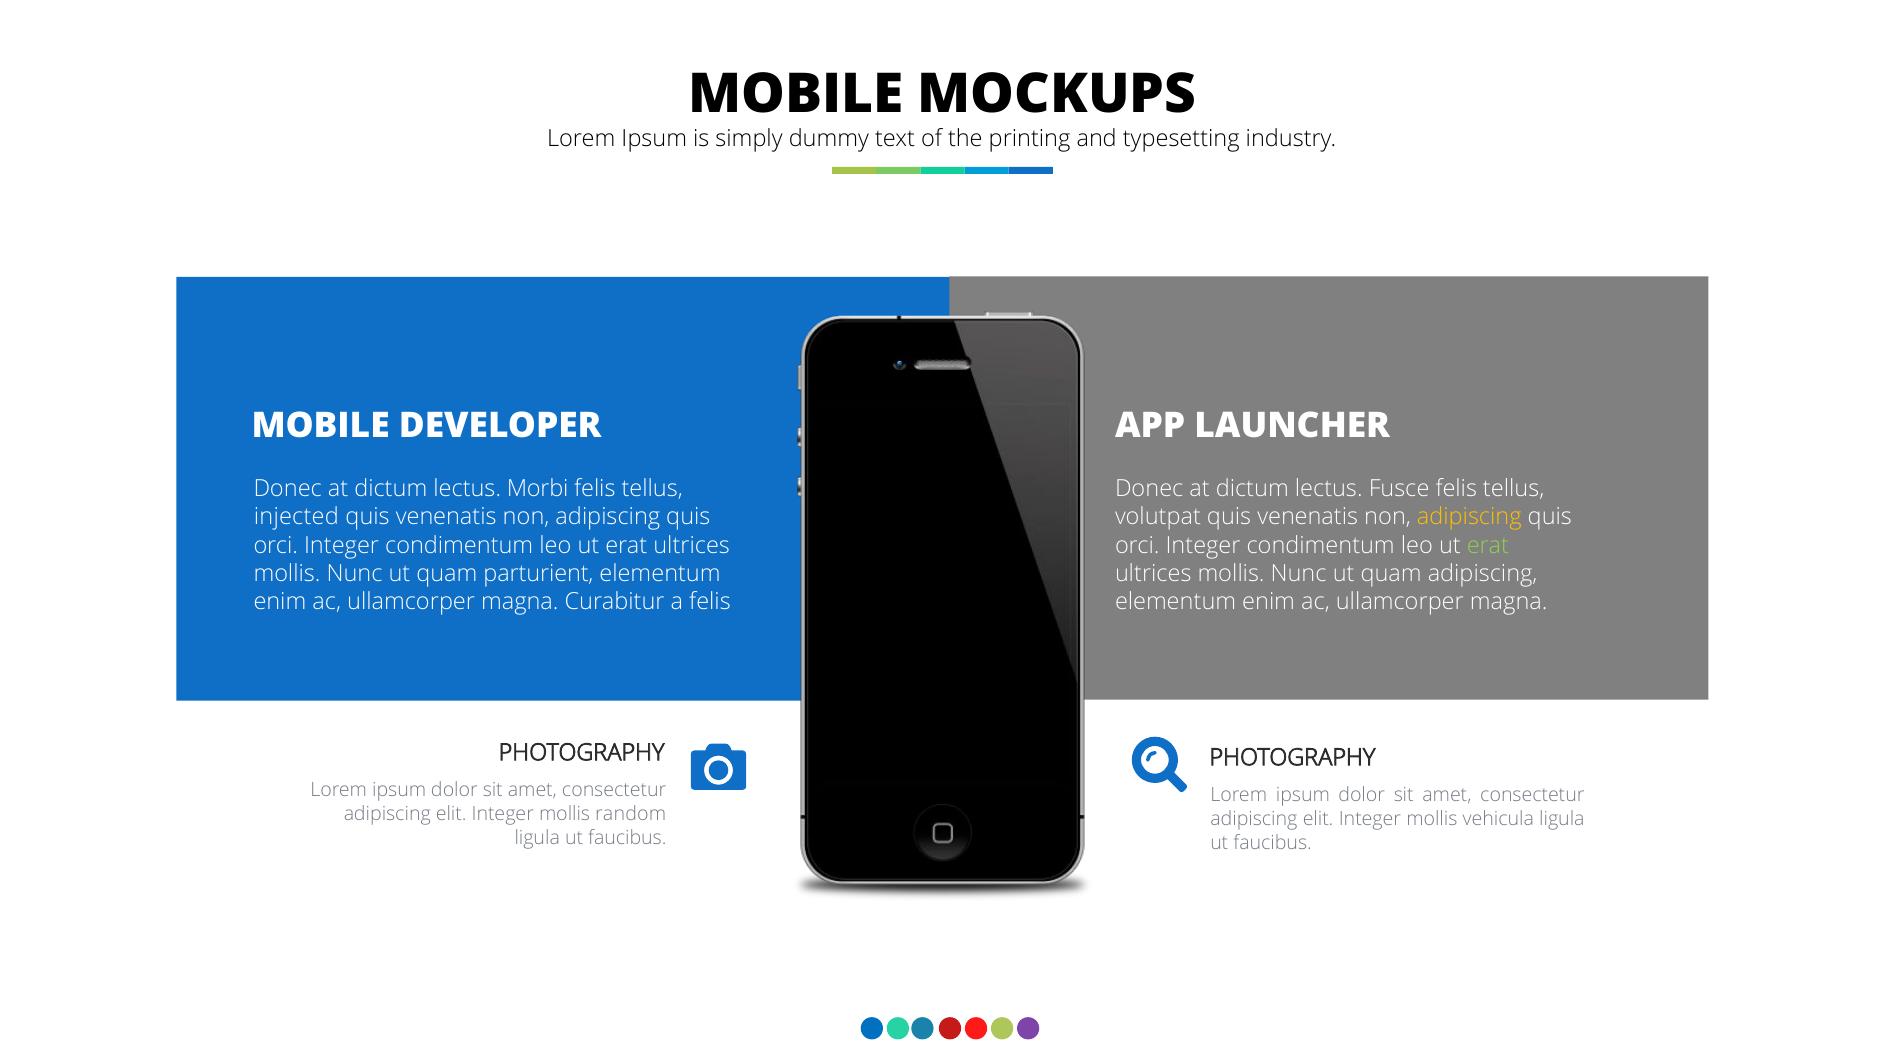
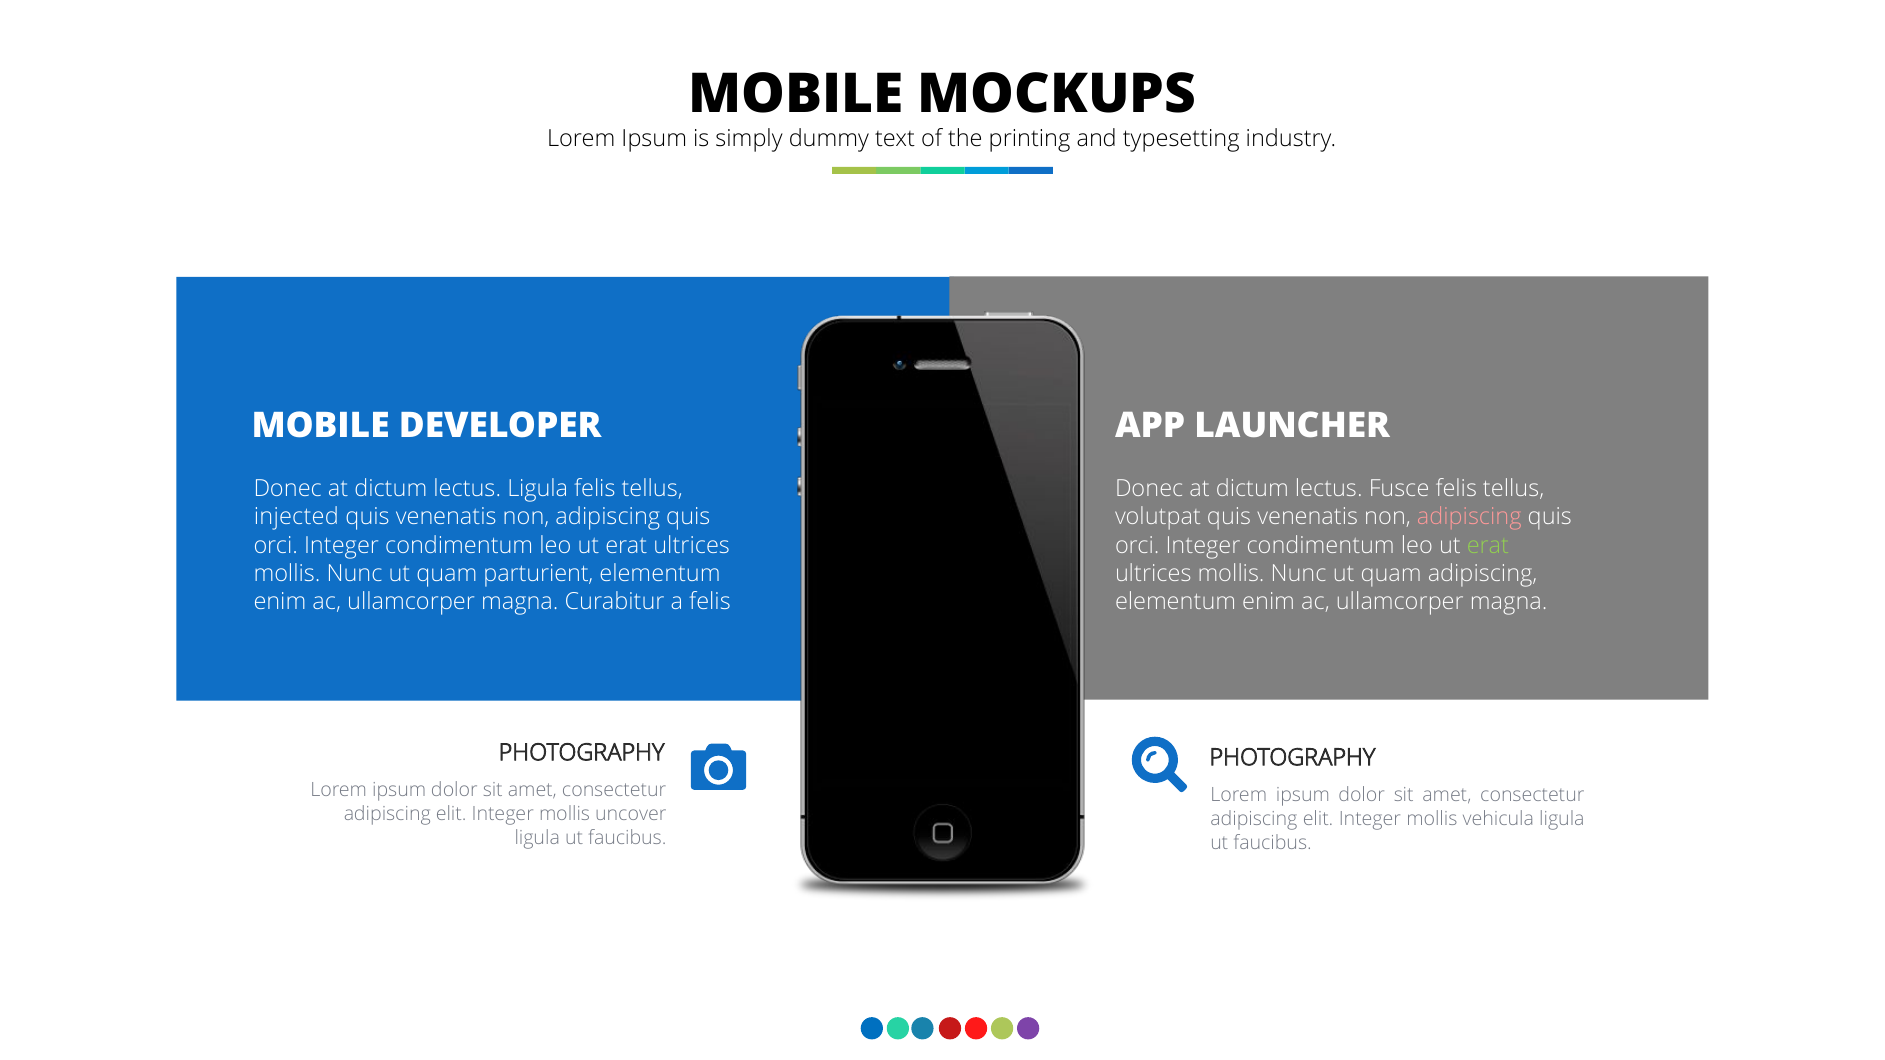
lectus Morbi: Morbi -> Ligula (538, 489)
adipiscing colour: yellow -> pink (1469, 517)
random: random -> uncover (631, 814)
